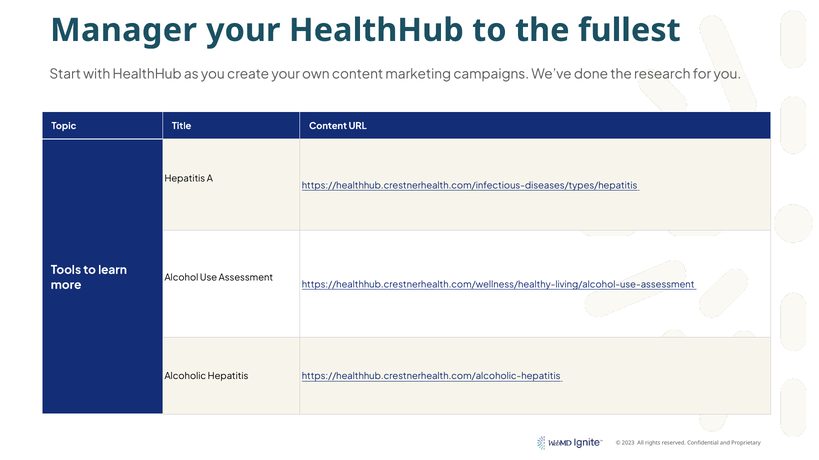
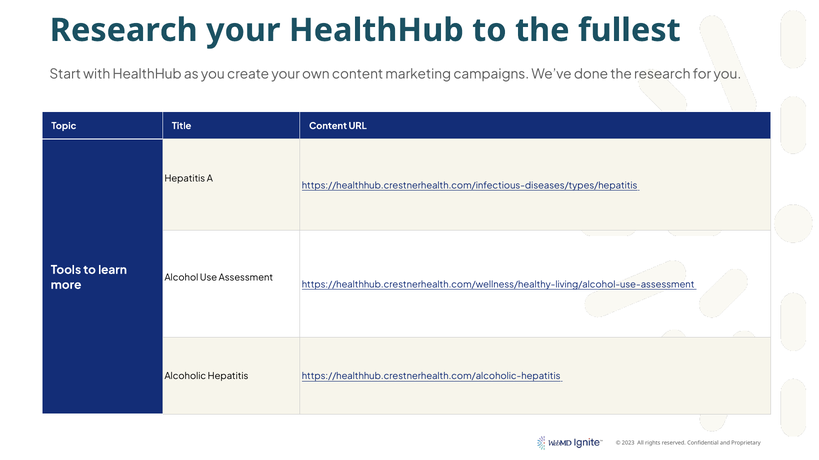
Manager: Manager -> Research (124, 30)
